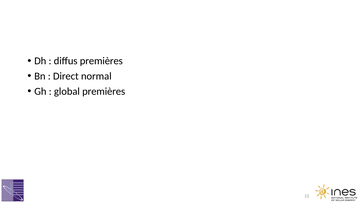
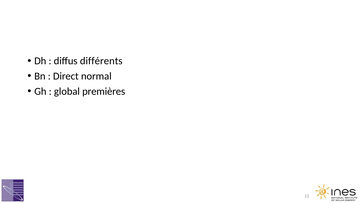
diffus premières: premières -> différents (101, 61)
